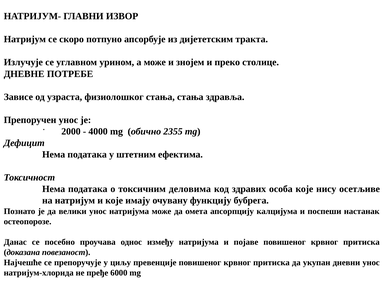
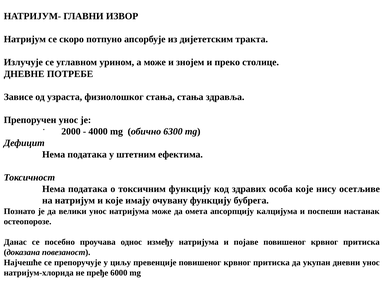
2355: 2355 -> 6300 (173, 131)
токсичним деловима: деловима -> функцију (190, 189)
